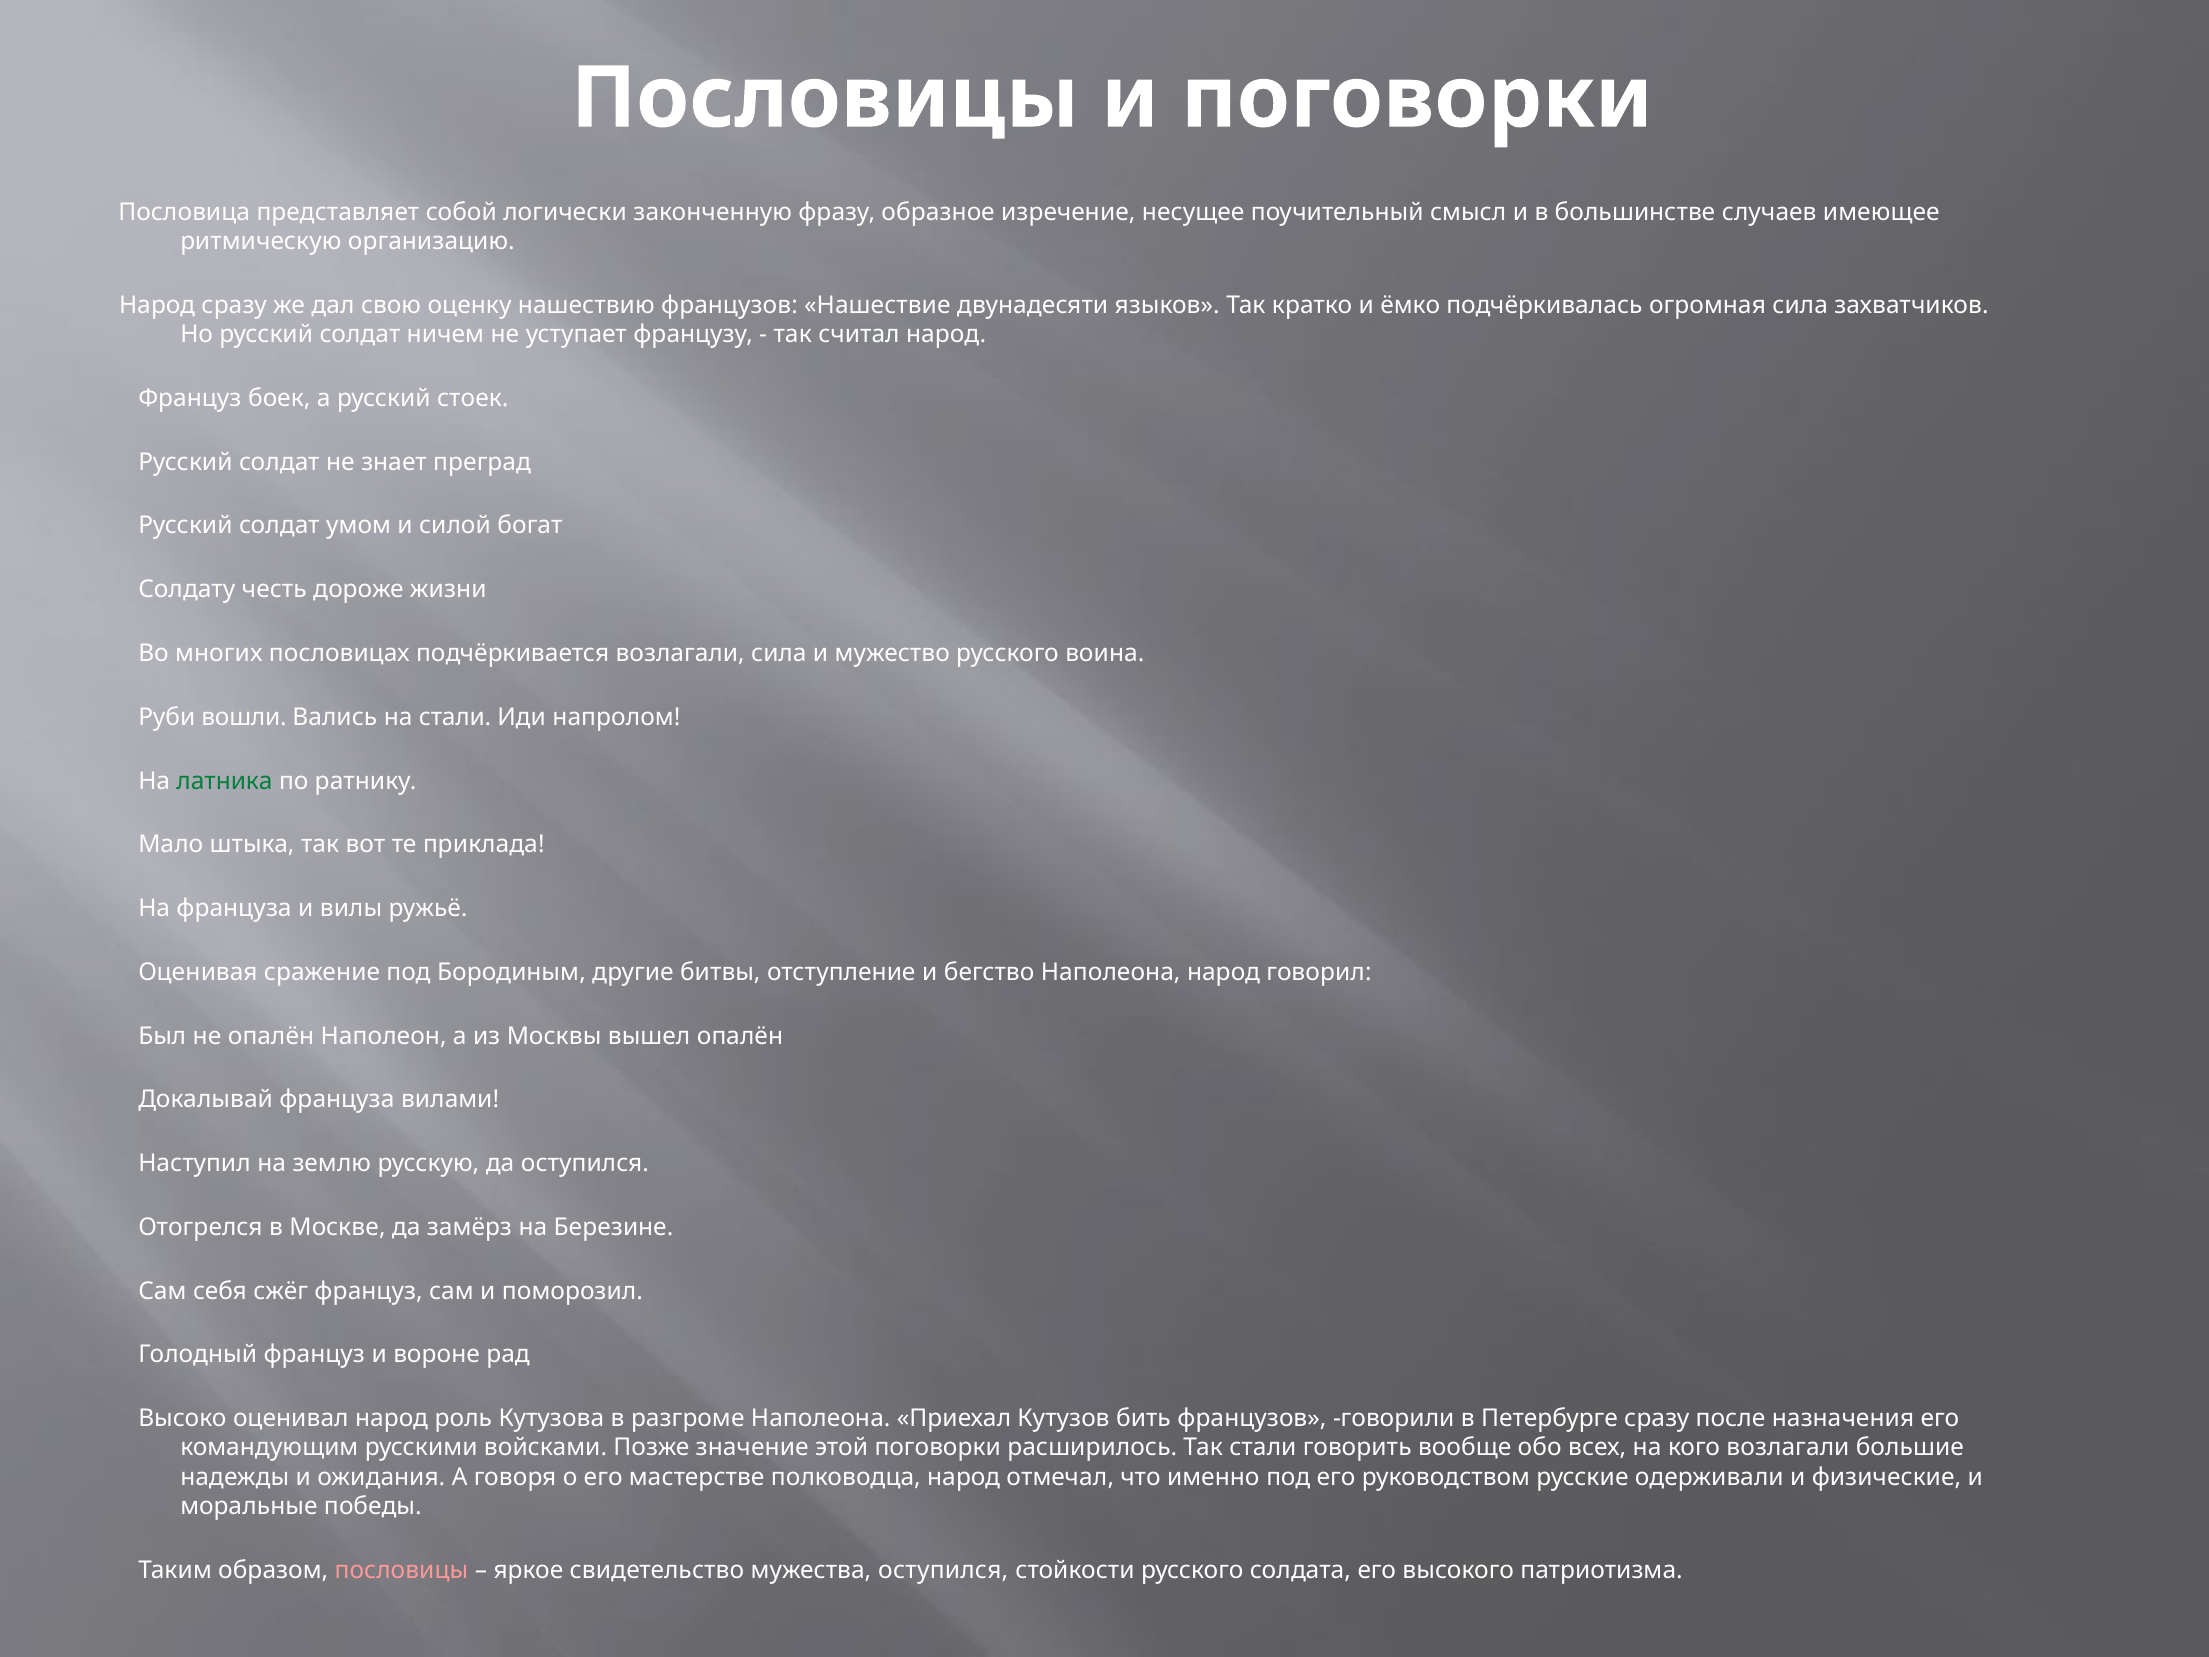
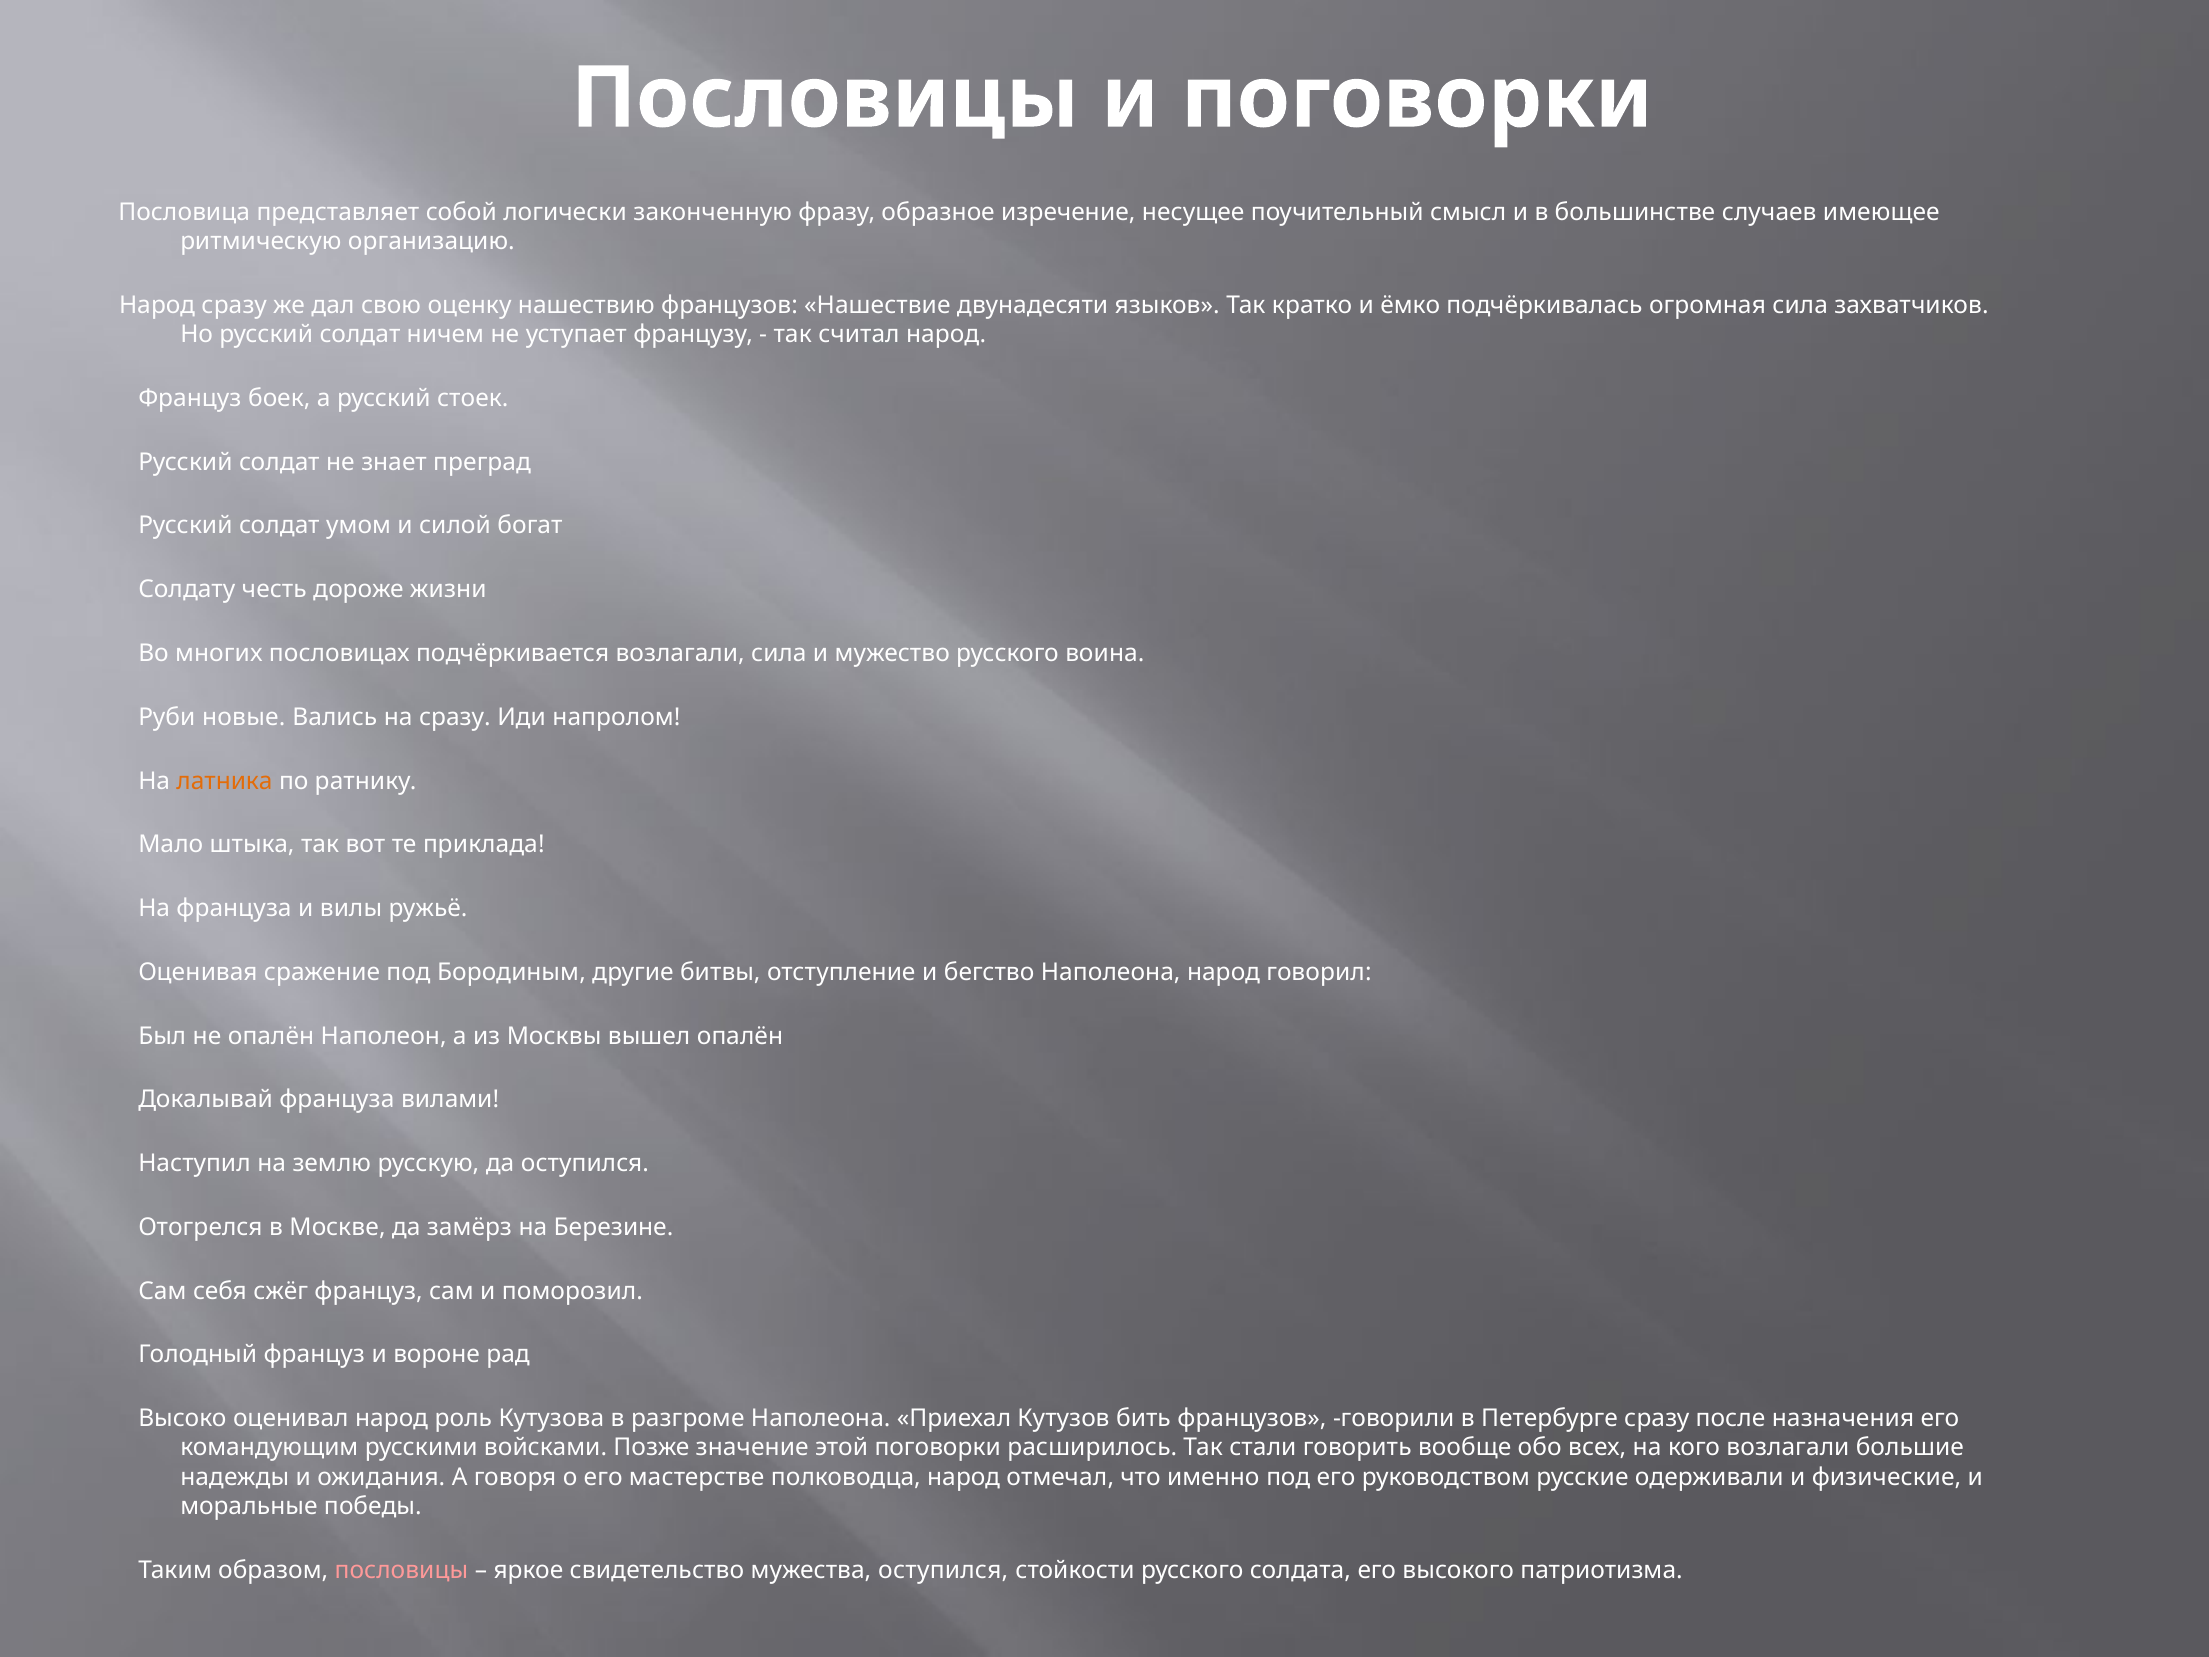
вошли: вошли -> новые (244, 717)
на стали: стали -> сразу (455, 717)
латника colour: green -> orange (225, 781)
